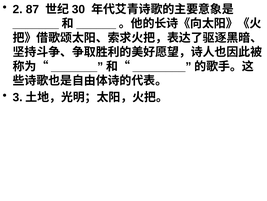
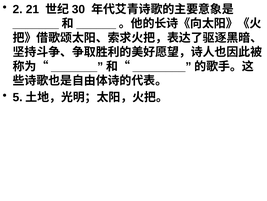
87: 87 -> 21 (32, 9)
3: 3 -> 5 (18, 97)
